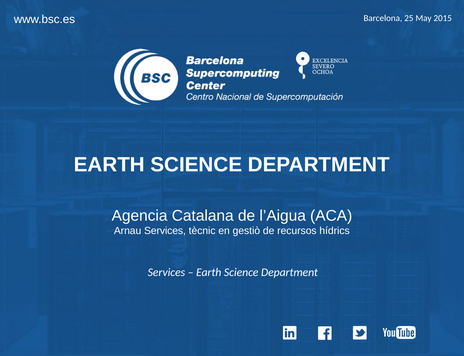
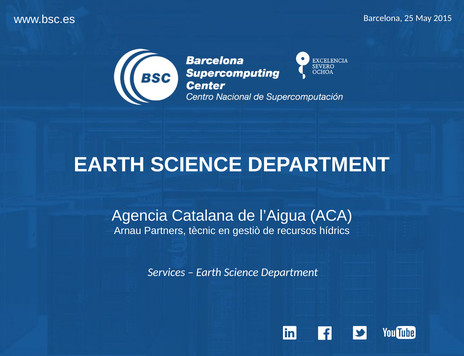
Arnau Services: Services -> Partners (165, 231)
